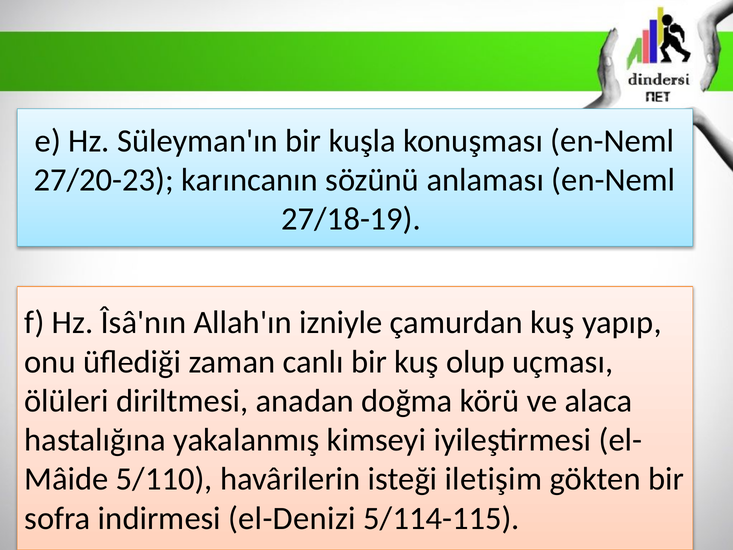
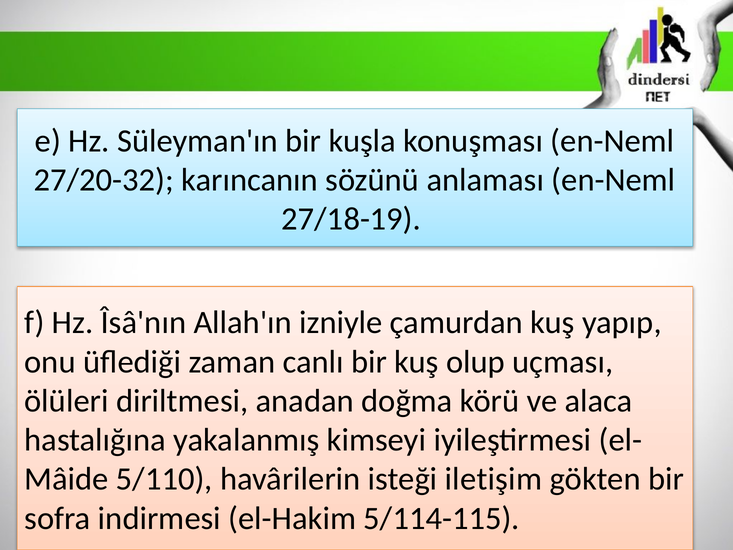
27/20-23: 27/20-23 -> 27/20-32 (104, 180)
el-Denizi: el-Denizi -> el-Hakim (292, 518)
